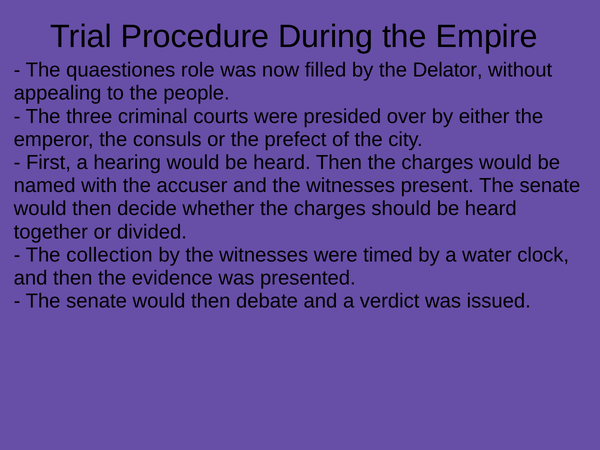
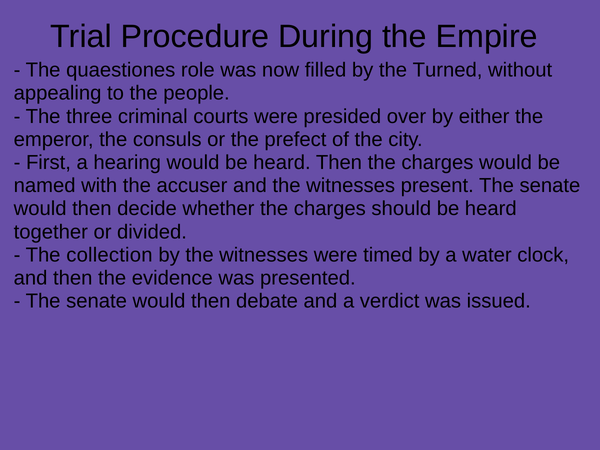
Delator: Delator -> Turned (448, 70)
